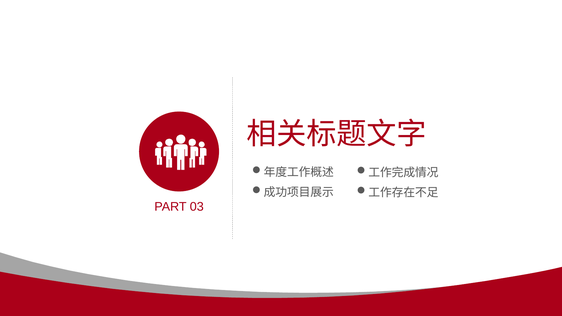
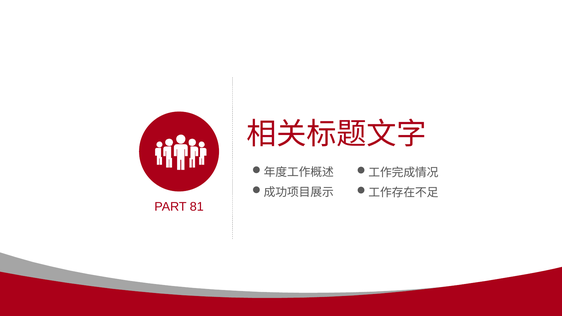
03: 03 -> 81 (197, 207)
